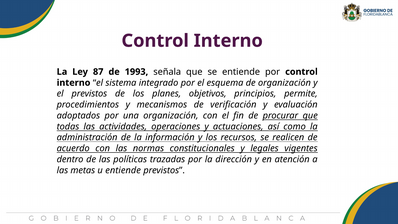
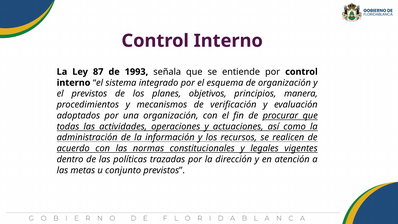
permite: permite -> manera (301, 94)
u entiende: entiende -> conjunto (123, 170)
